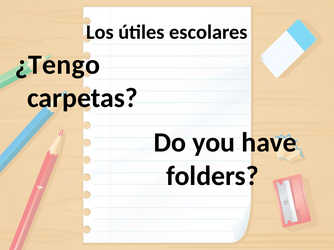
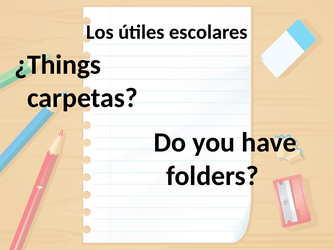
¿Tengo: ¿Tengo -> ¿Things (58, 65)
